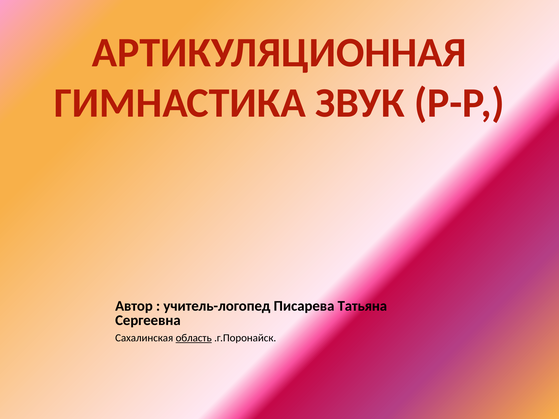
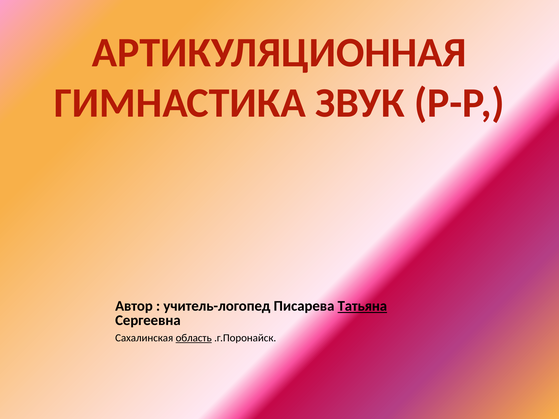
Татьяна underline: none -> present (362, 306)
